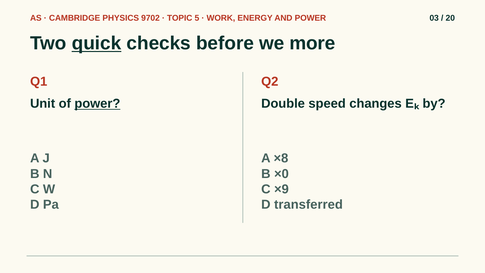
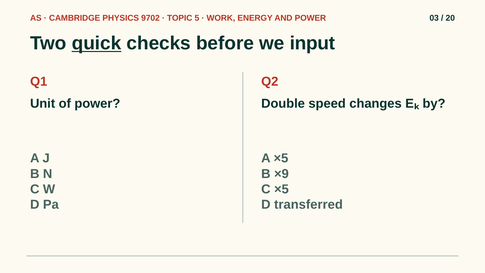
more: more -> input (312, 43)
power underline: present -> none (97, 104)
A ×8: ×8 -> ×5 (281, 158)
×0: ×0 -> ×9 (281, 174)
C ×9: ×9 -> ×5 (281, 189)
